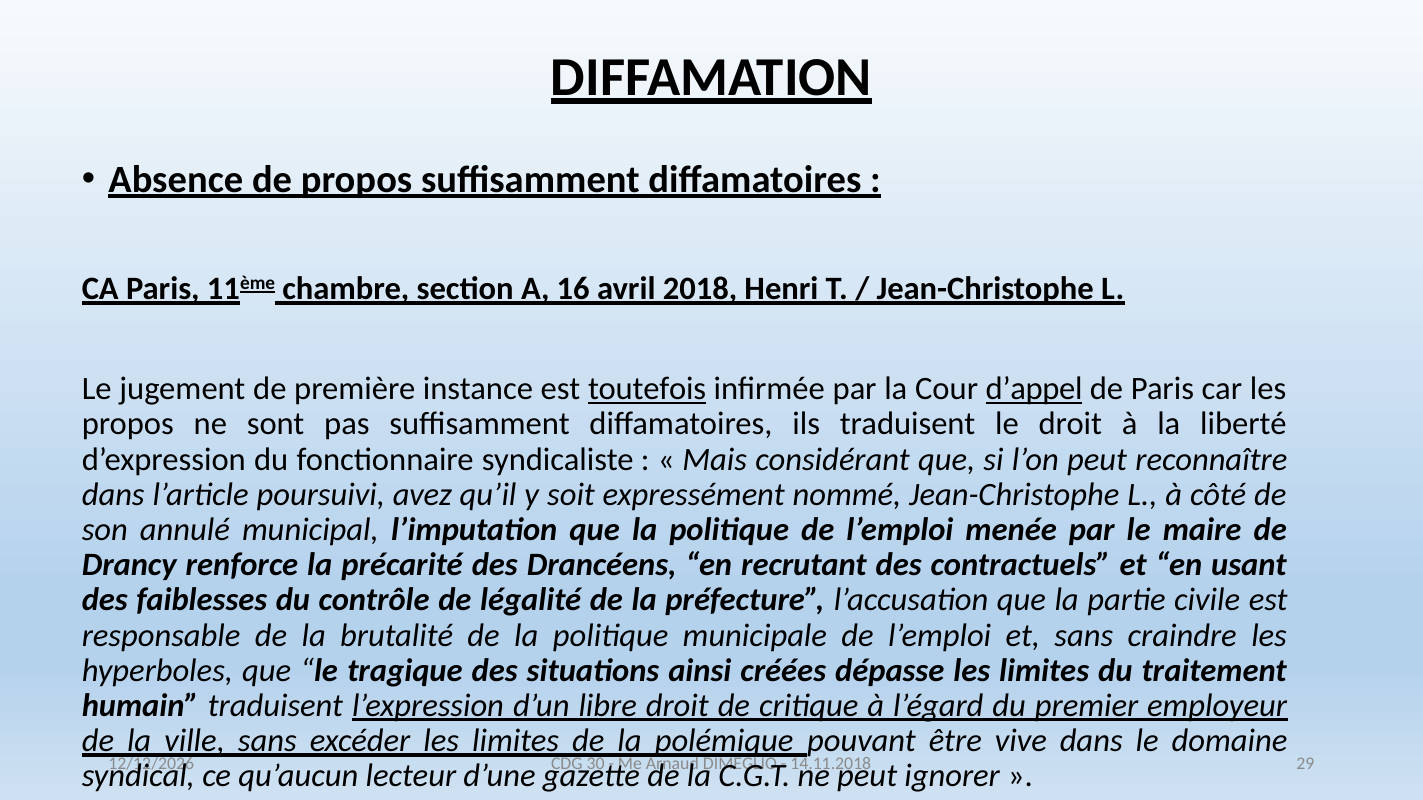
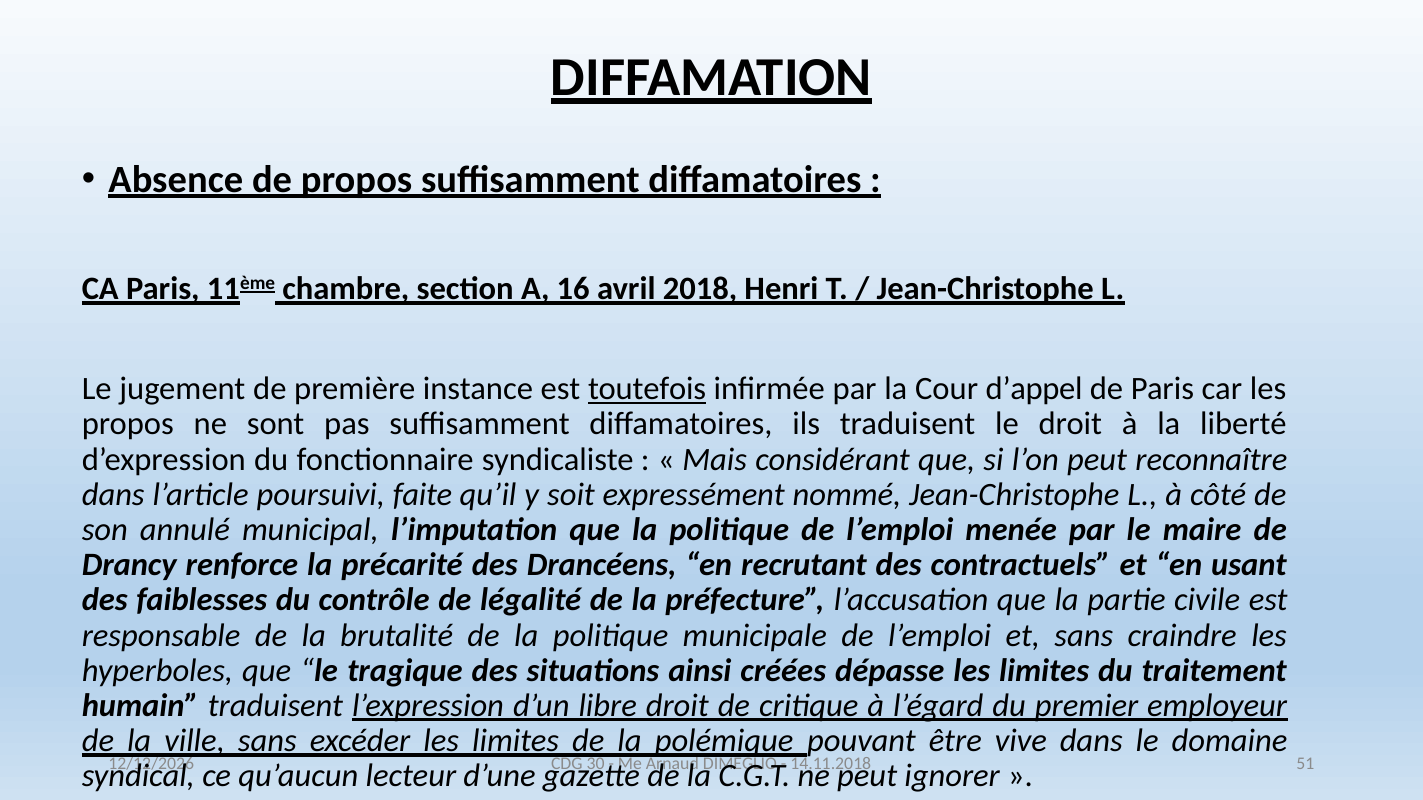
d’appel underline: present -> none (1034, 389)
avez: avez -> faite (422, 495)
29: 29 -> 51 (1305, 764)
